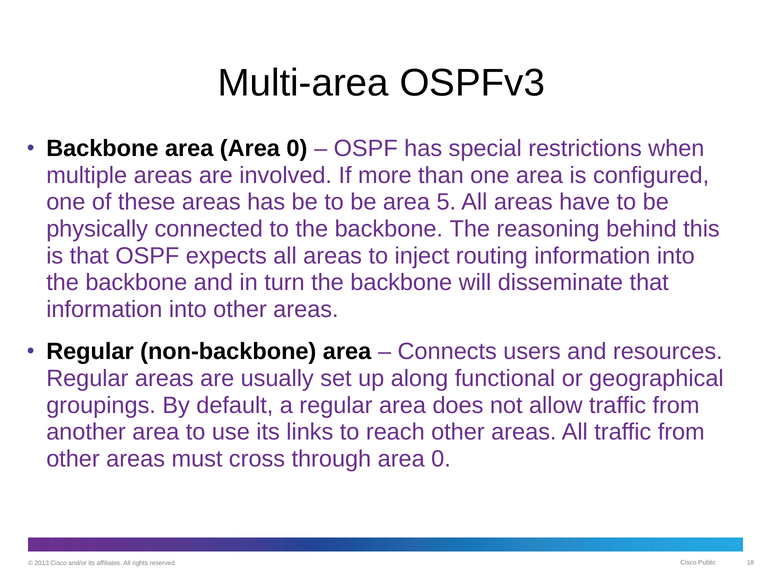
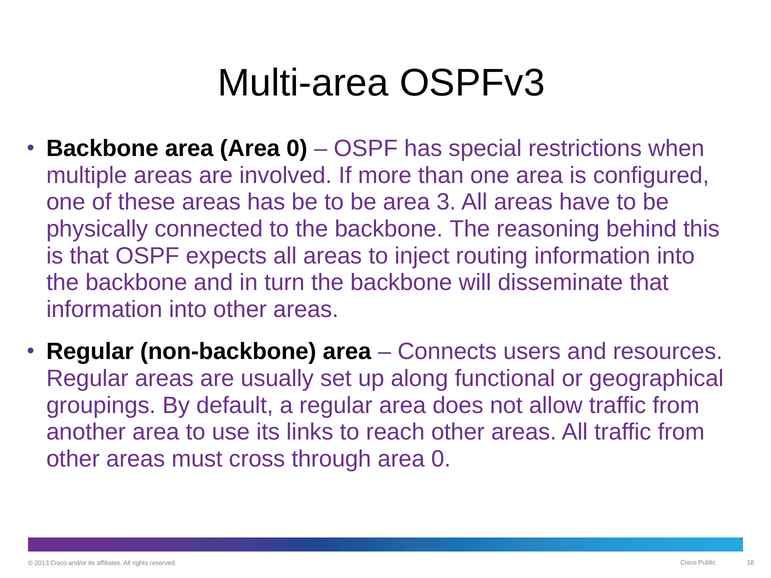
5: 5 -> 3 (446, 202)
